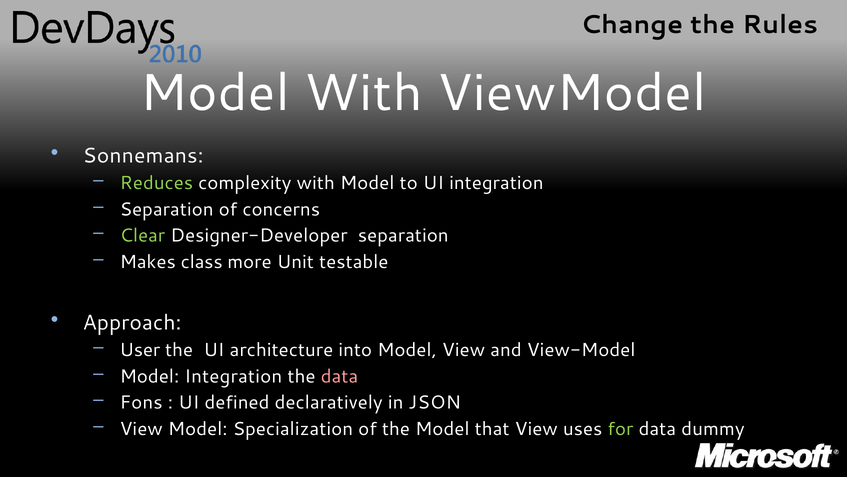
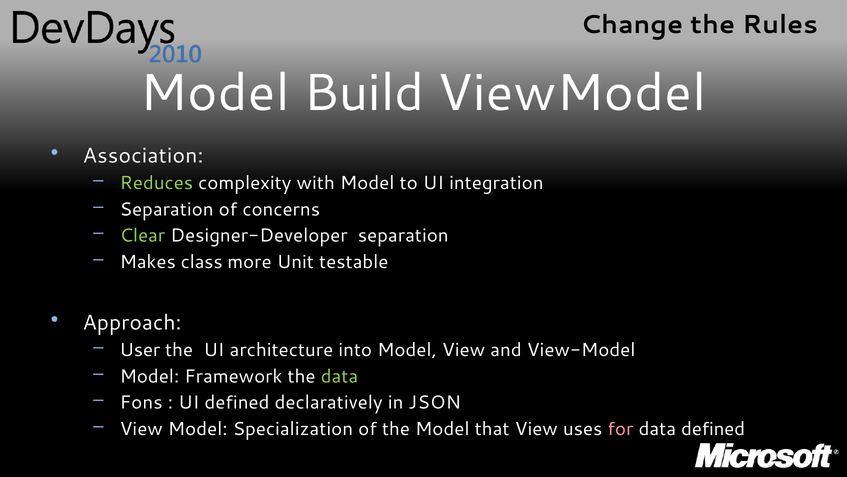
Model With: With -> Build (364, 93)
Sonnemans: Sonnemans -> Association (143, 156)
Model Integration: Integration -> Framework (233, 376)
data colour: pink -> light green (339, 376)
for colour: light green -> pink (620, 428)
data dummy: dummy -> defined (713, 428)
